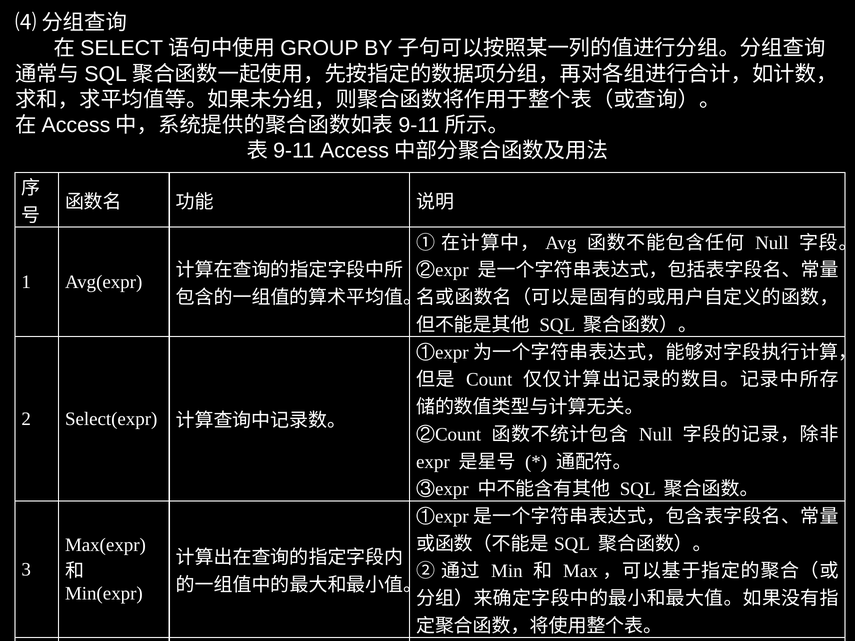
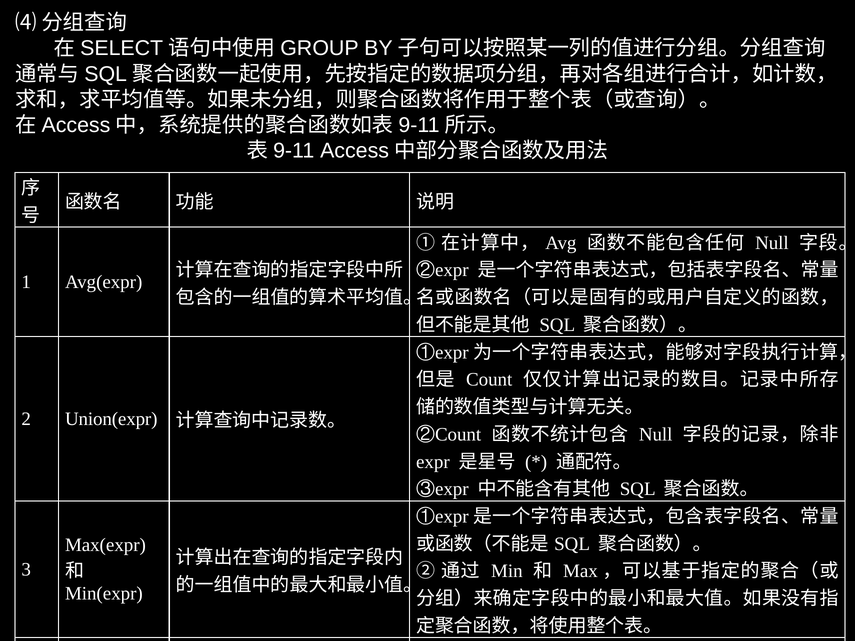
Select(expr: Select(expr -> Union(expr (111, 419)
